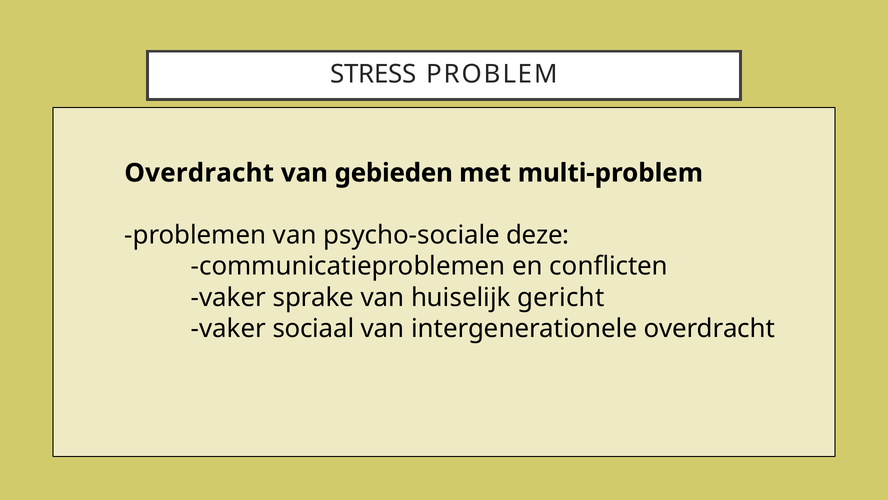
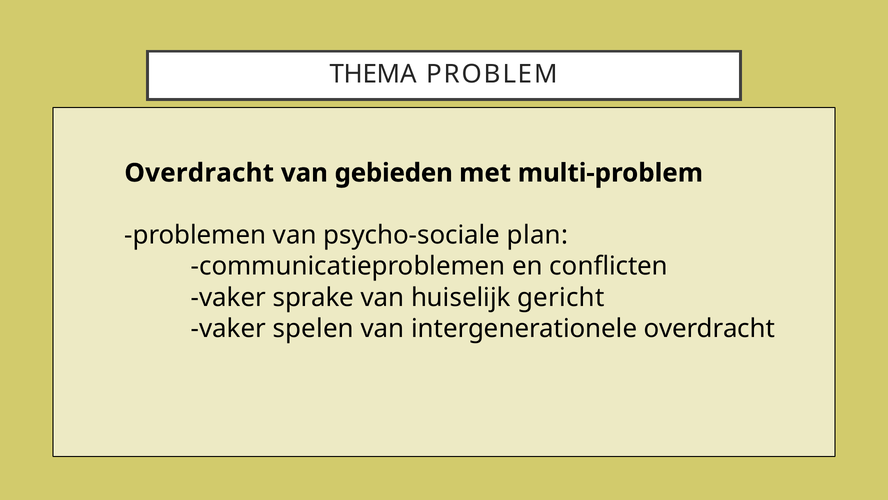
STRESS: STRESS -> THEMA (373, 74)
deze: deze -> plan (538, 235)
sociaal: sociaal -> spelen (313, 328)
